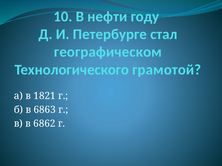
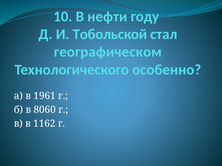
Петербурге: Петербурге -> Тобольской (110, 34)
грамотой: грамотой -> особенно (167, 70)
1821: 1821 -> 1961 (45, 96)
6863: 6863 -> 8060 (45, 110)
6862: 6862 -> 1162 (44, 124)
